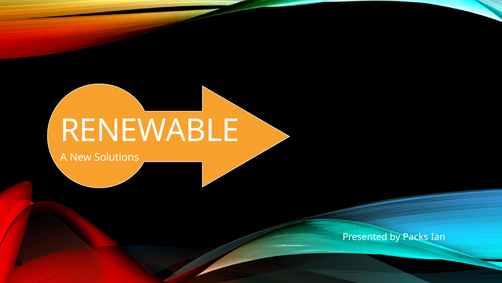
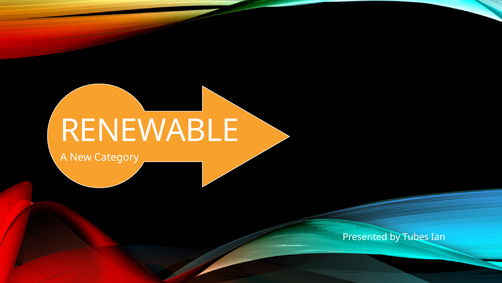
Solutions: Solutions -> Category (117, 157)
Packs: Packs -> Tubes (416, 237)
